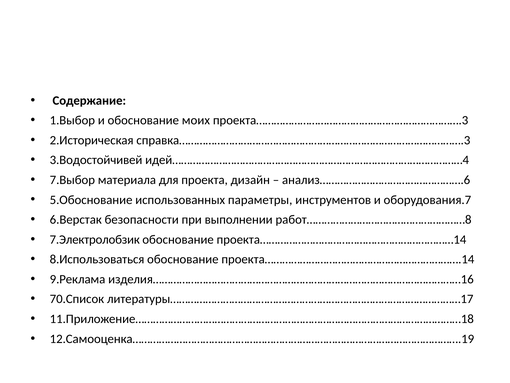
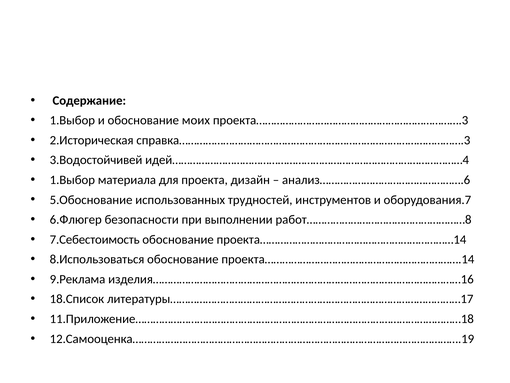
7.Выбор: 7.Выбор -> 1.Выбор (72, 180)
параметры: параметры -> трудностей (260, 200)
6.Верстак: 6.Верстак -> 6.Флюгер (76, 219)
7.Электролобзик: 7.Электролобзик -> 7.Себестоимость (95, 239)
70.Список: 70.Список -> 18.Список (77, 299)
